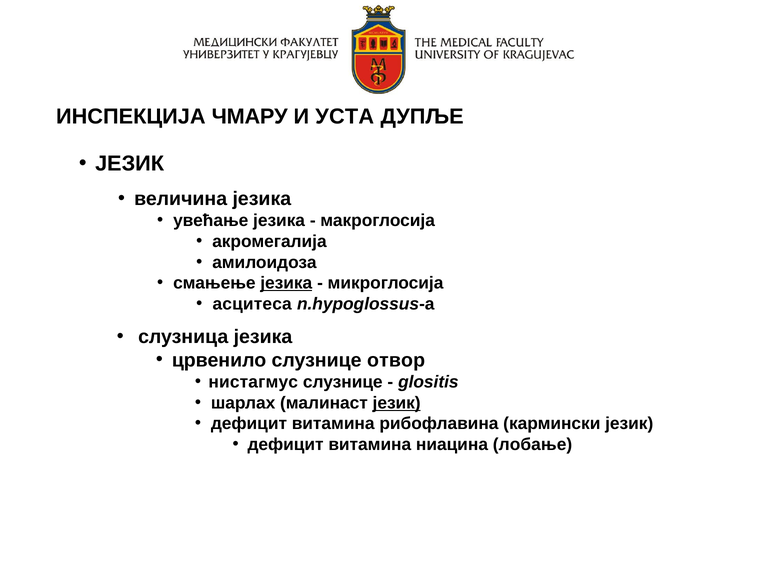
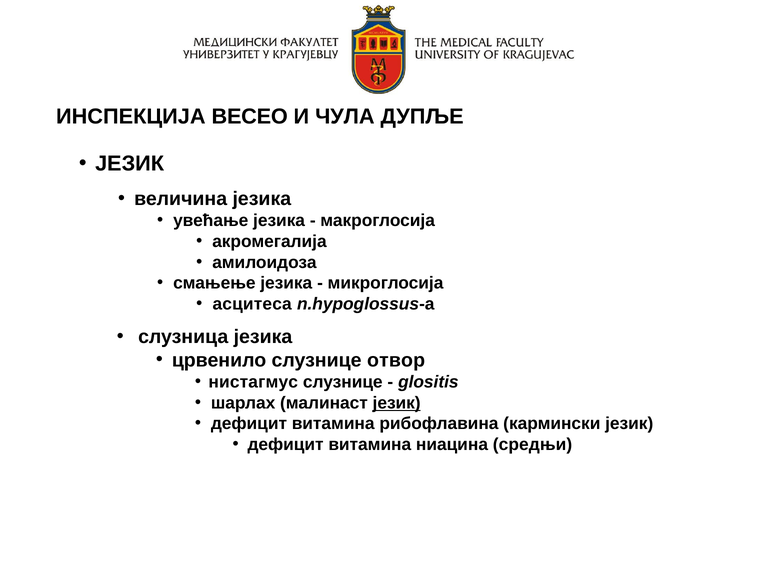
ЧМАРУ: ЧМАРУ -> ВЕСЕО (250, 117)
УСТА: УСТА -> ЧУЛА (345, 117)
језика underline: present -> none (286, 283)
лобање: лобање -> средњи (533, 444)
